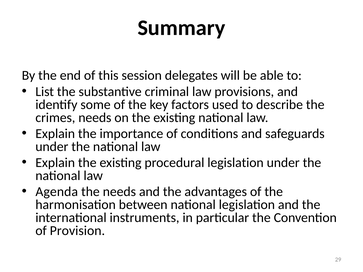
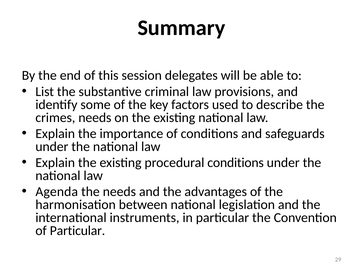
procedural legislation: legislation -> conditions (236, 163)
of Provision: Provision -> Particular (78, 231)
